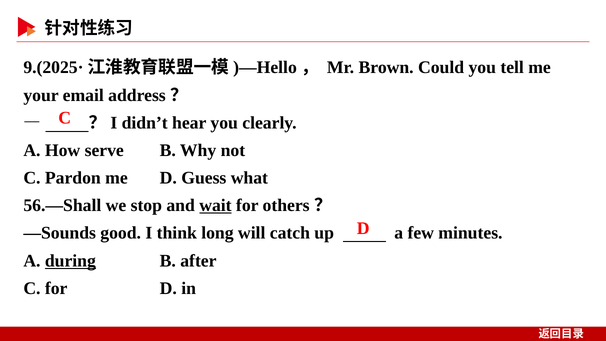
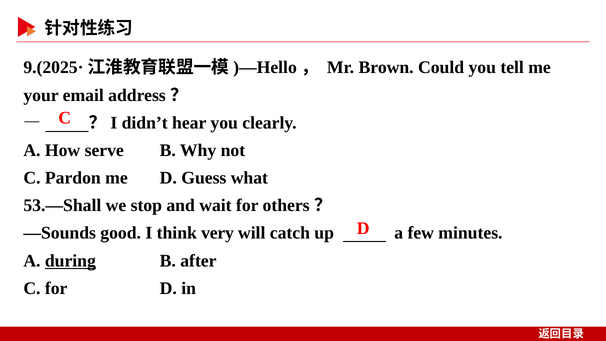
56.—Shall: 56.—Shall -> 53.—Shall (62, 205)
wait underline: present -> none (215, 205)
long: long -> very (218, 233)
